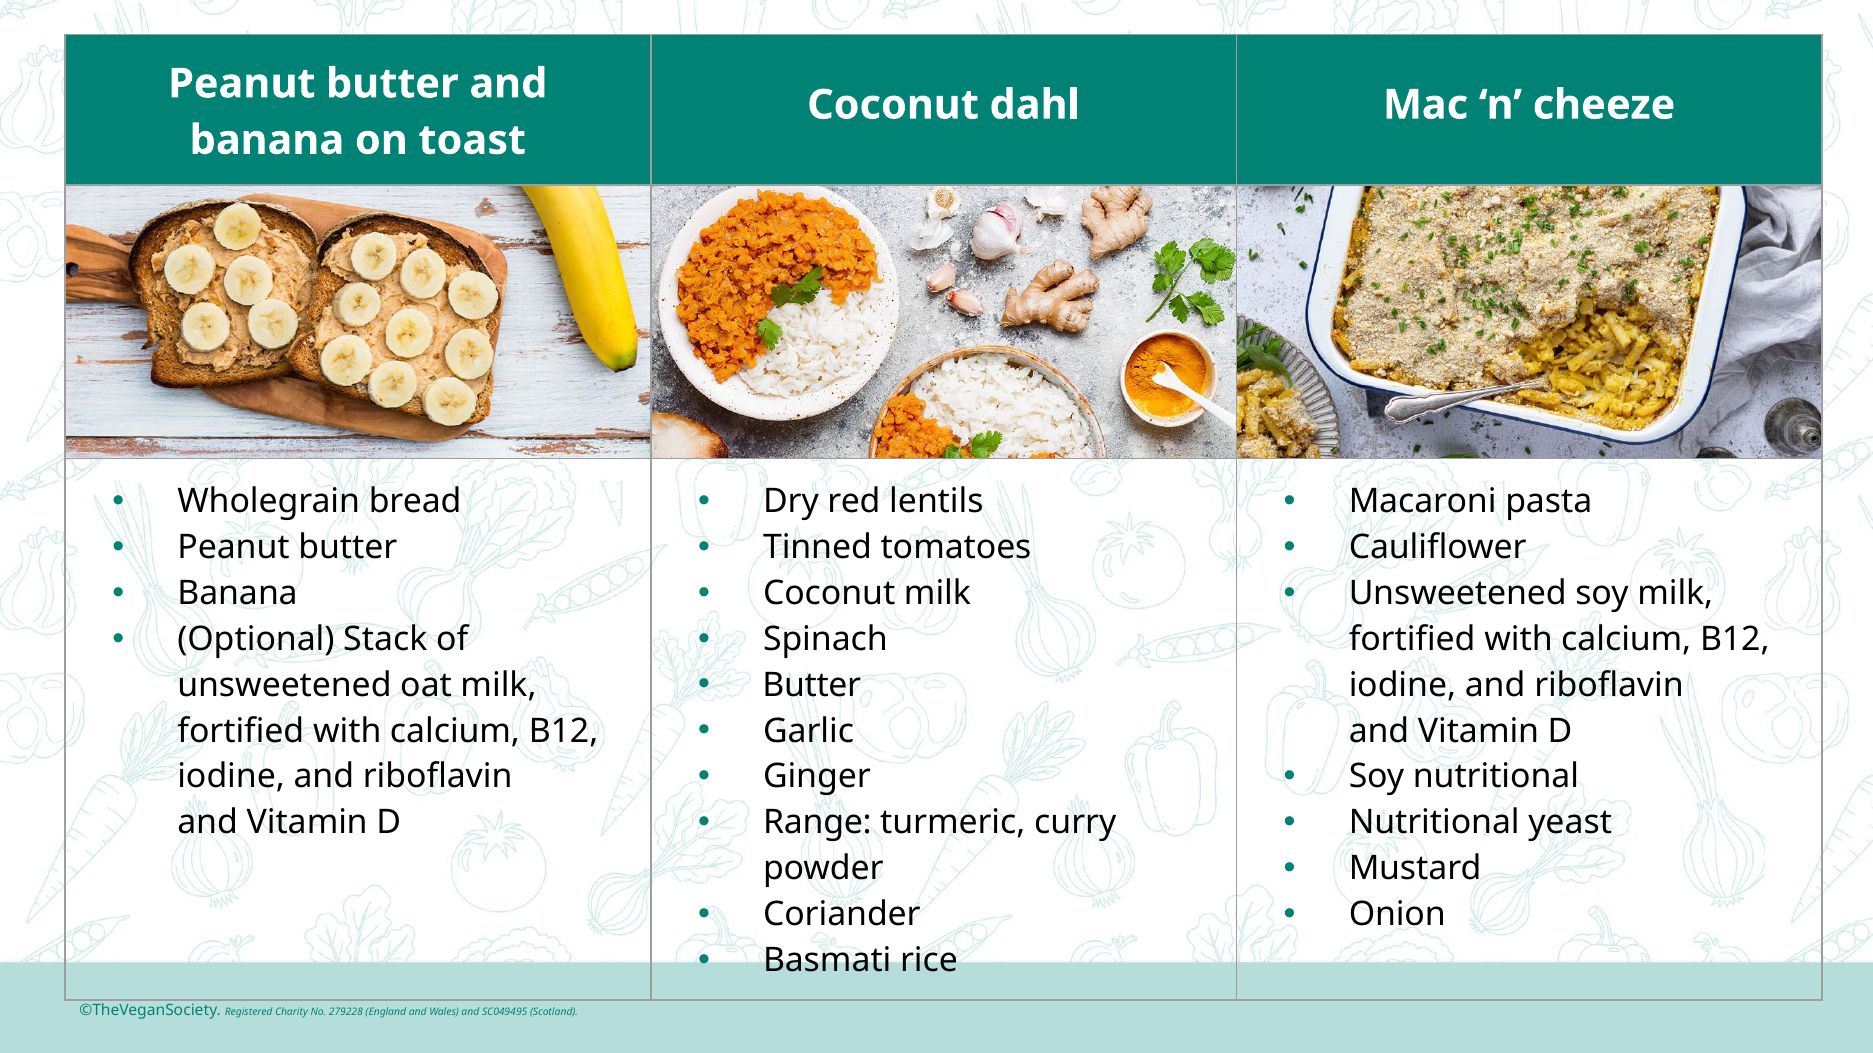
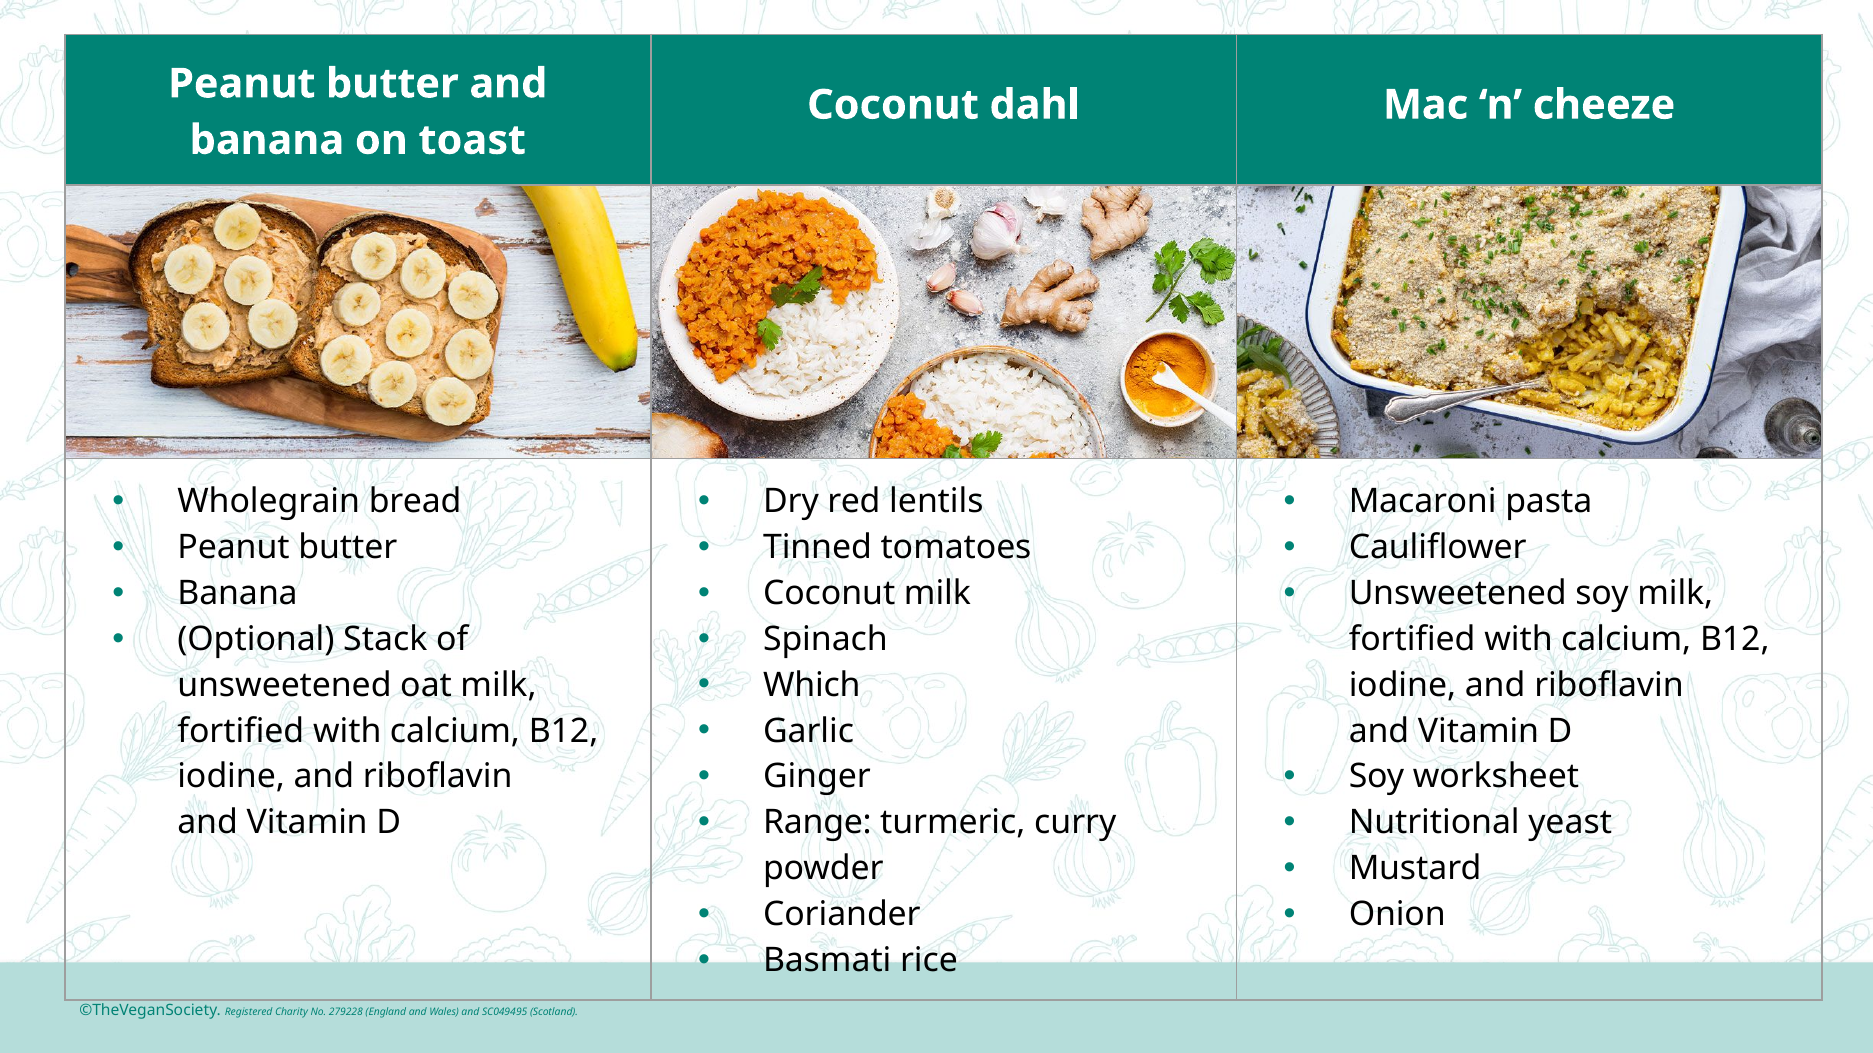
Butter: Butter -> Which (812, 686)
Soy nutritional: nutritional -> worksheet (1496, 777)
